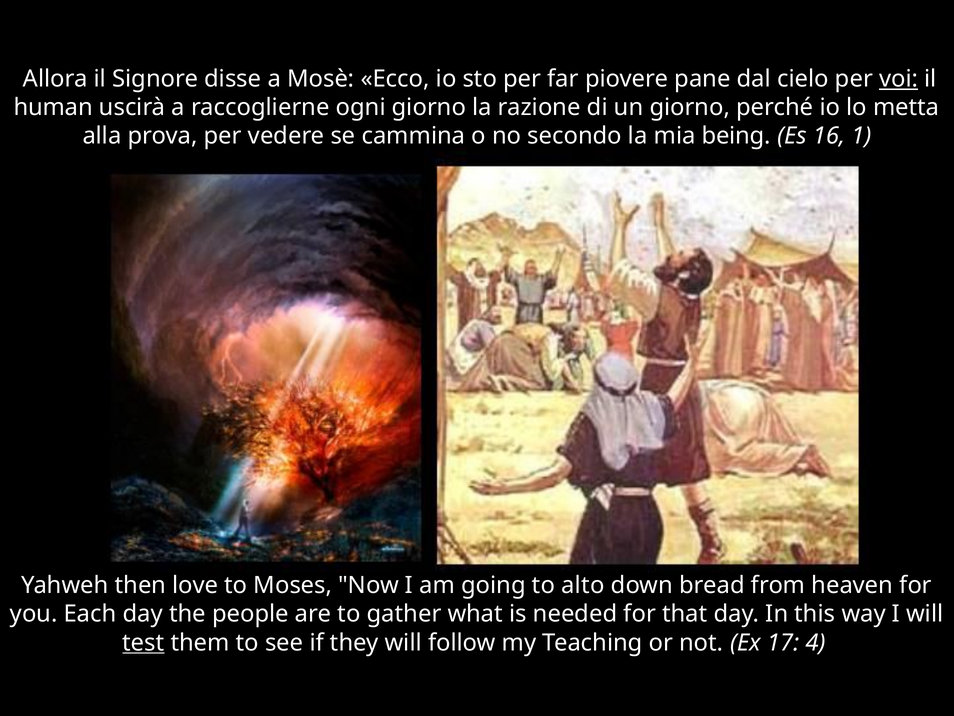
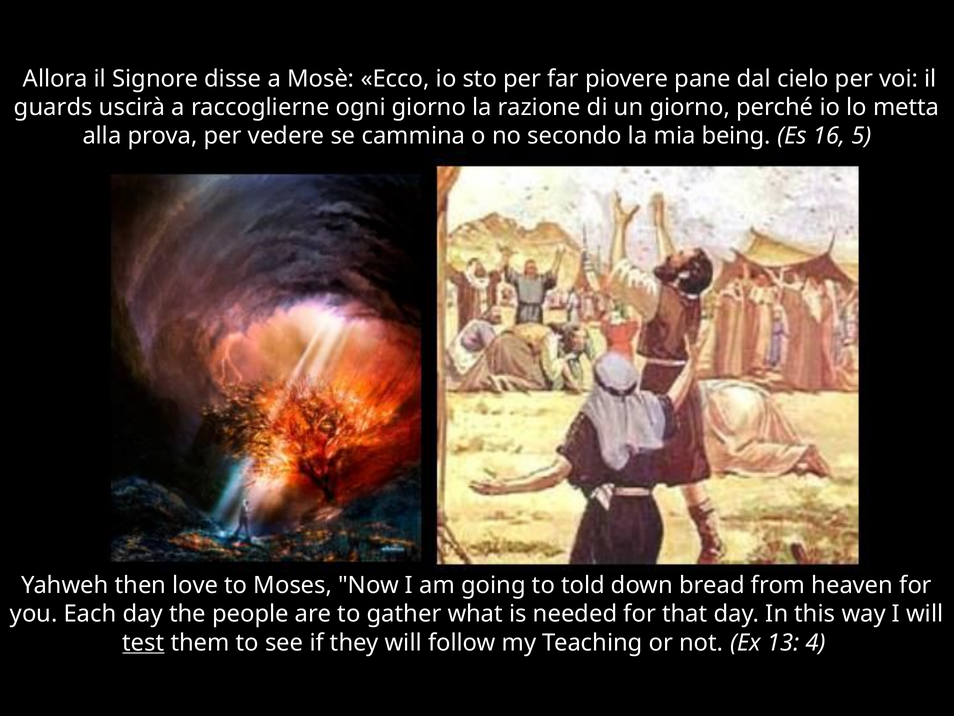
voi underline: present -> none (899, 79)
human: human -> guards (53, 107)
1: 1 -> 5 (861, 136)
alto: alto -> told (583, 585)
17: 17 -> 13 (783, 642)
